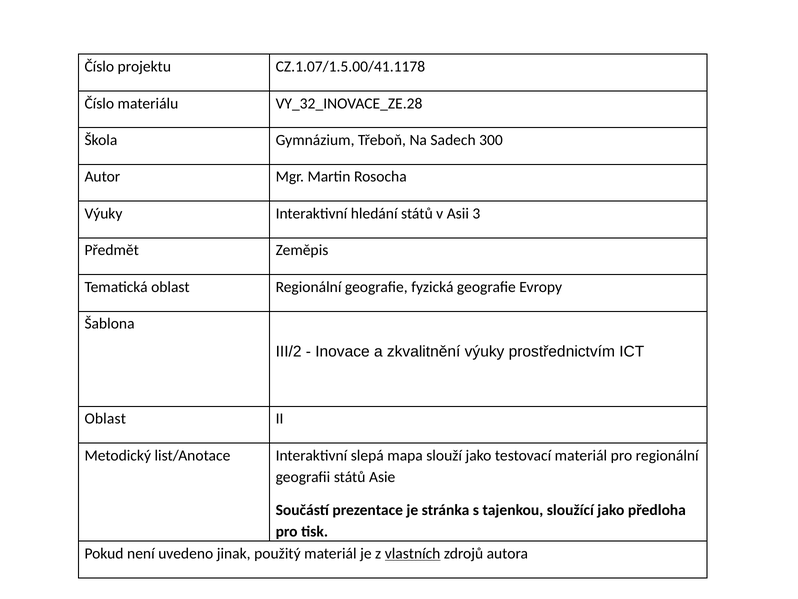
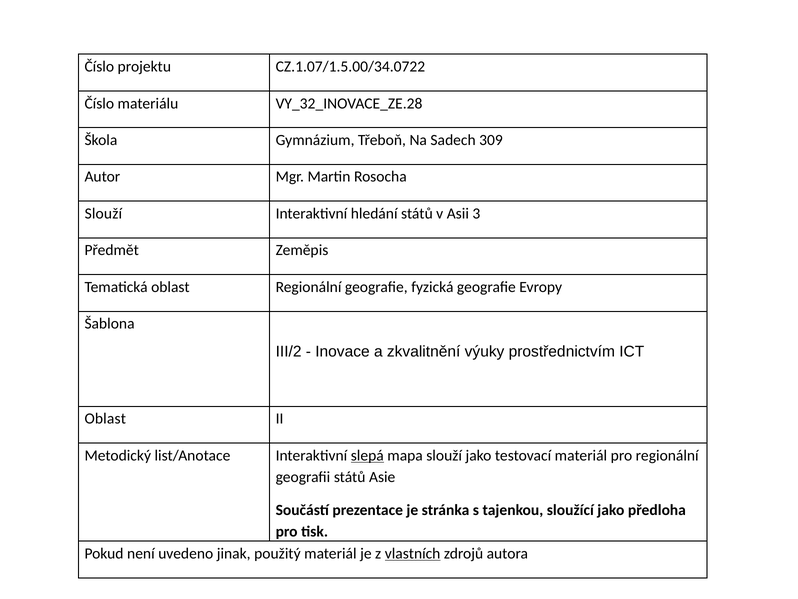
CZ.1.07/1.5.00/41.1178: CZ.1.07/1.5.00/41.1178 -> CZ.1.07/1.5.00/34.0722 (350, 67)
300: 300 -> 309 (491, 140)
Výuky: Výuky -> Slouží (103, 213)
slepá underline: none -> present (367, 455)
